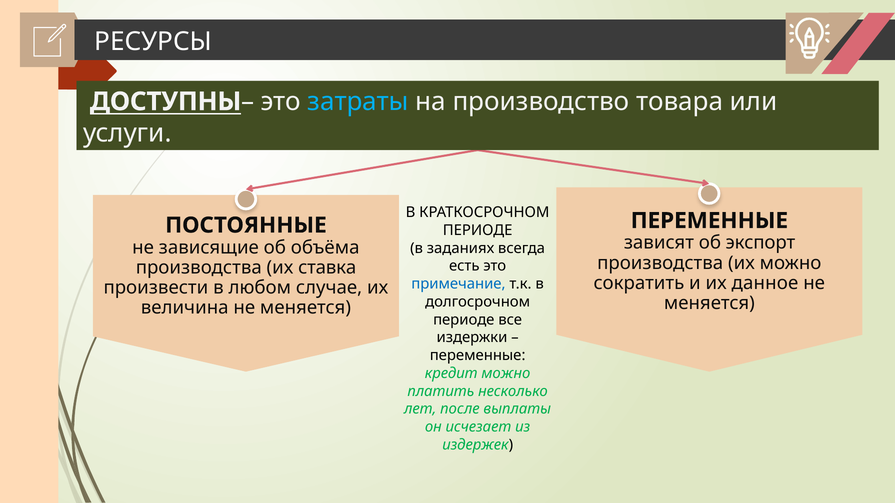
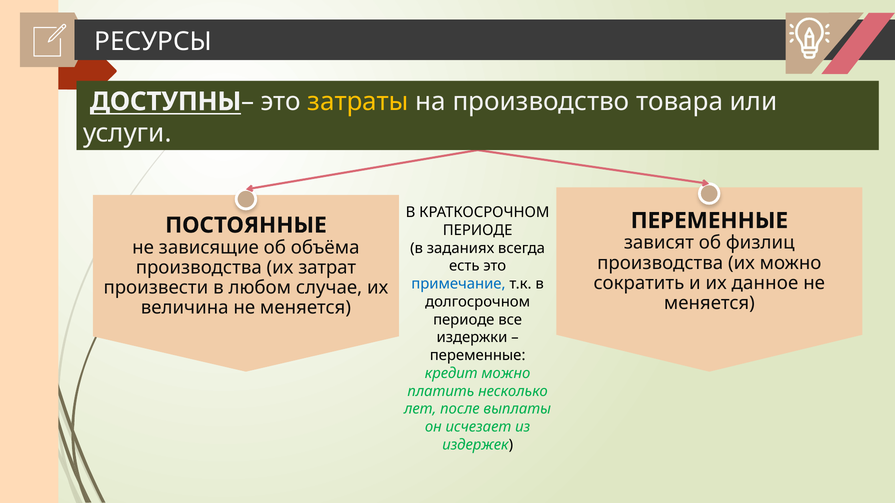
затраты colour: light blue -> yellow (358, 102)
экспорт: экспорт -> физлиц (760, 243)
ставка: ставка -> затрат (327, 268)
